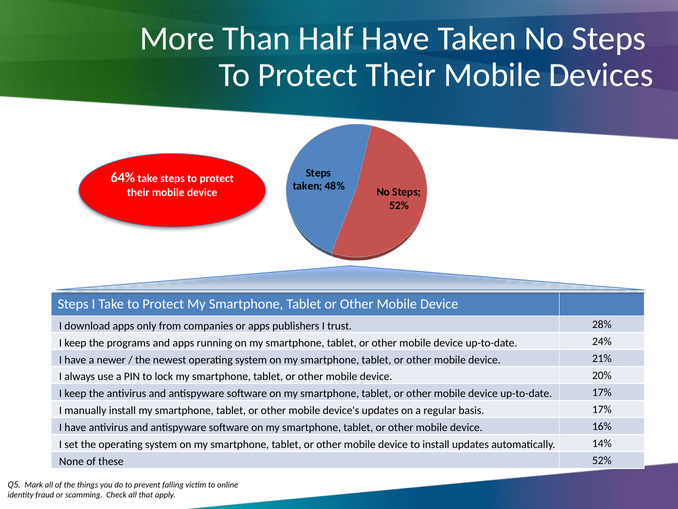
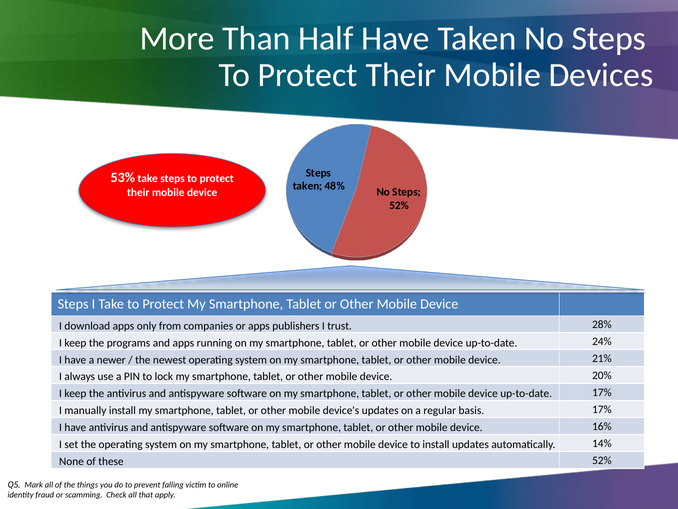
64%: 64% -> 53% (123, 177)
